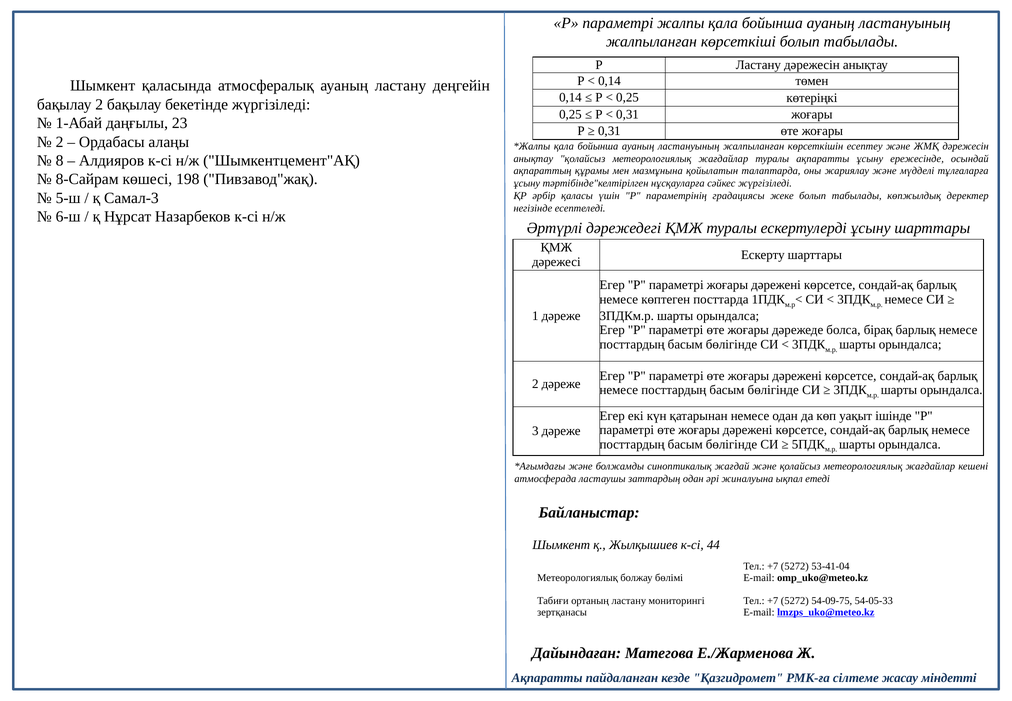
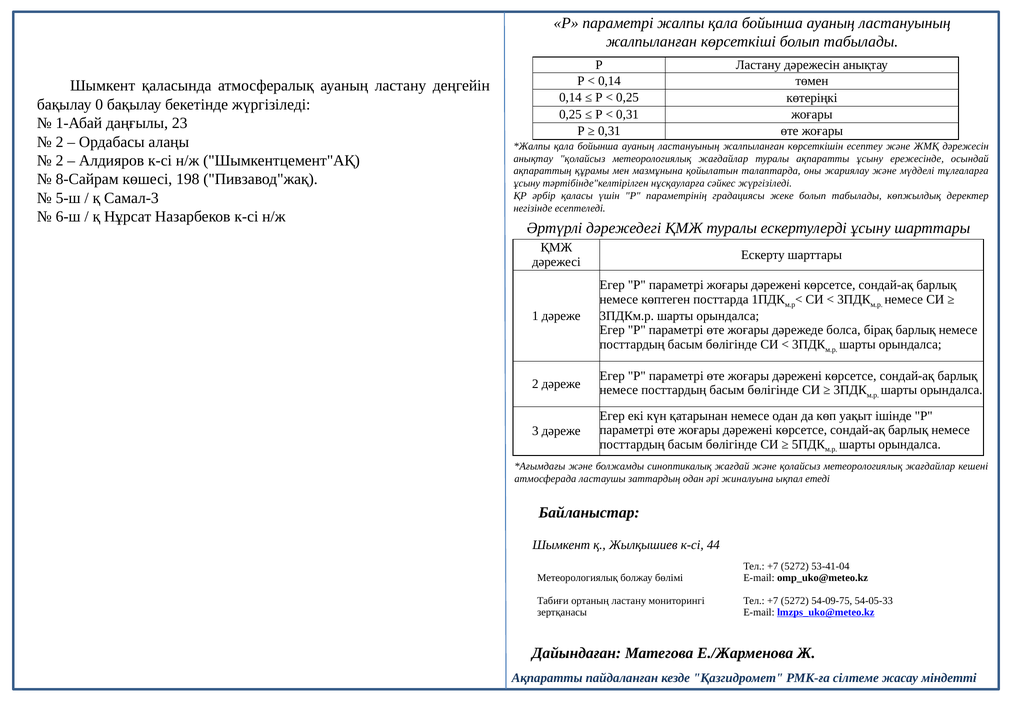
бақылау 2: 2 -> 0 (99, 104)
8: 8 -> 2 (60, 160)
